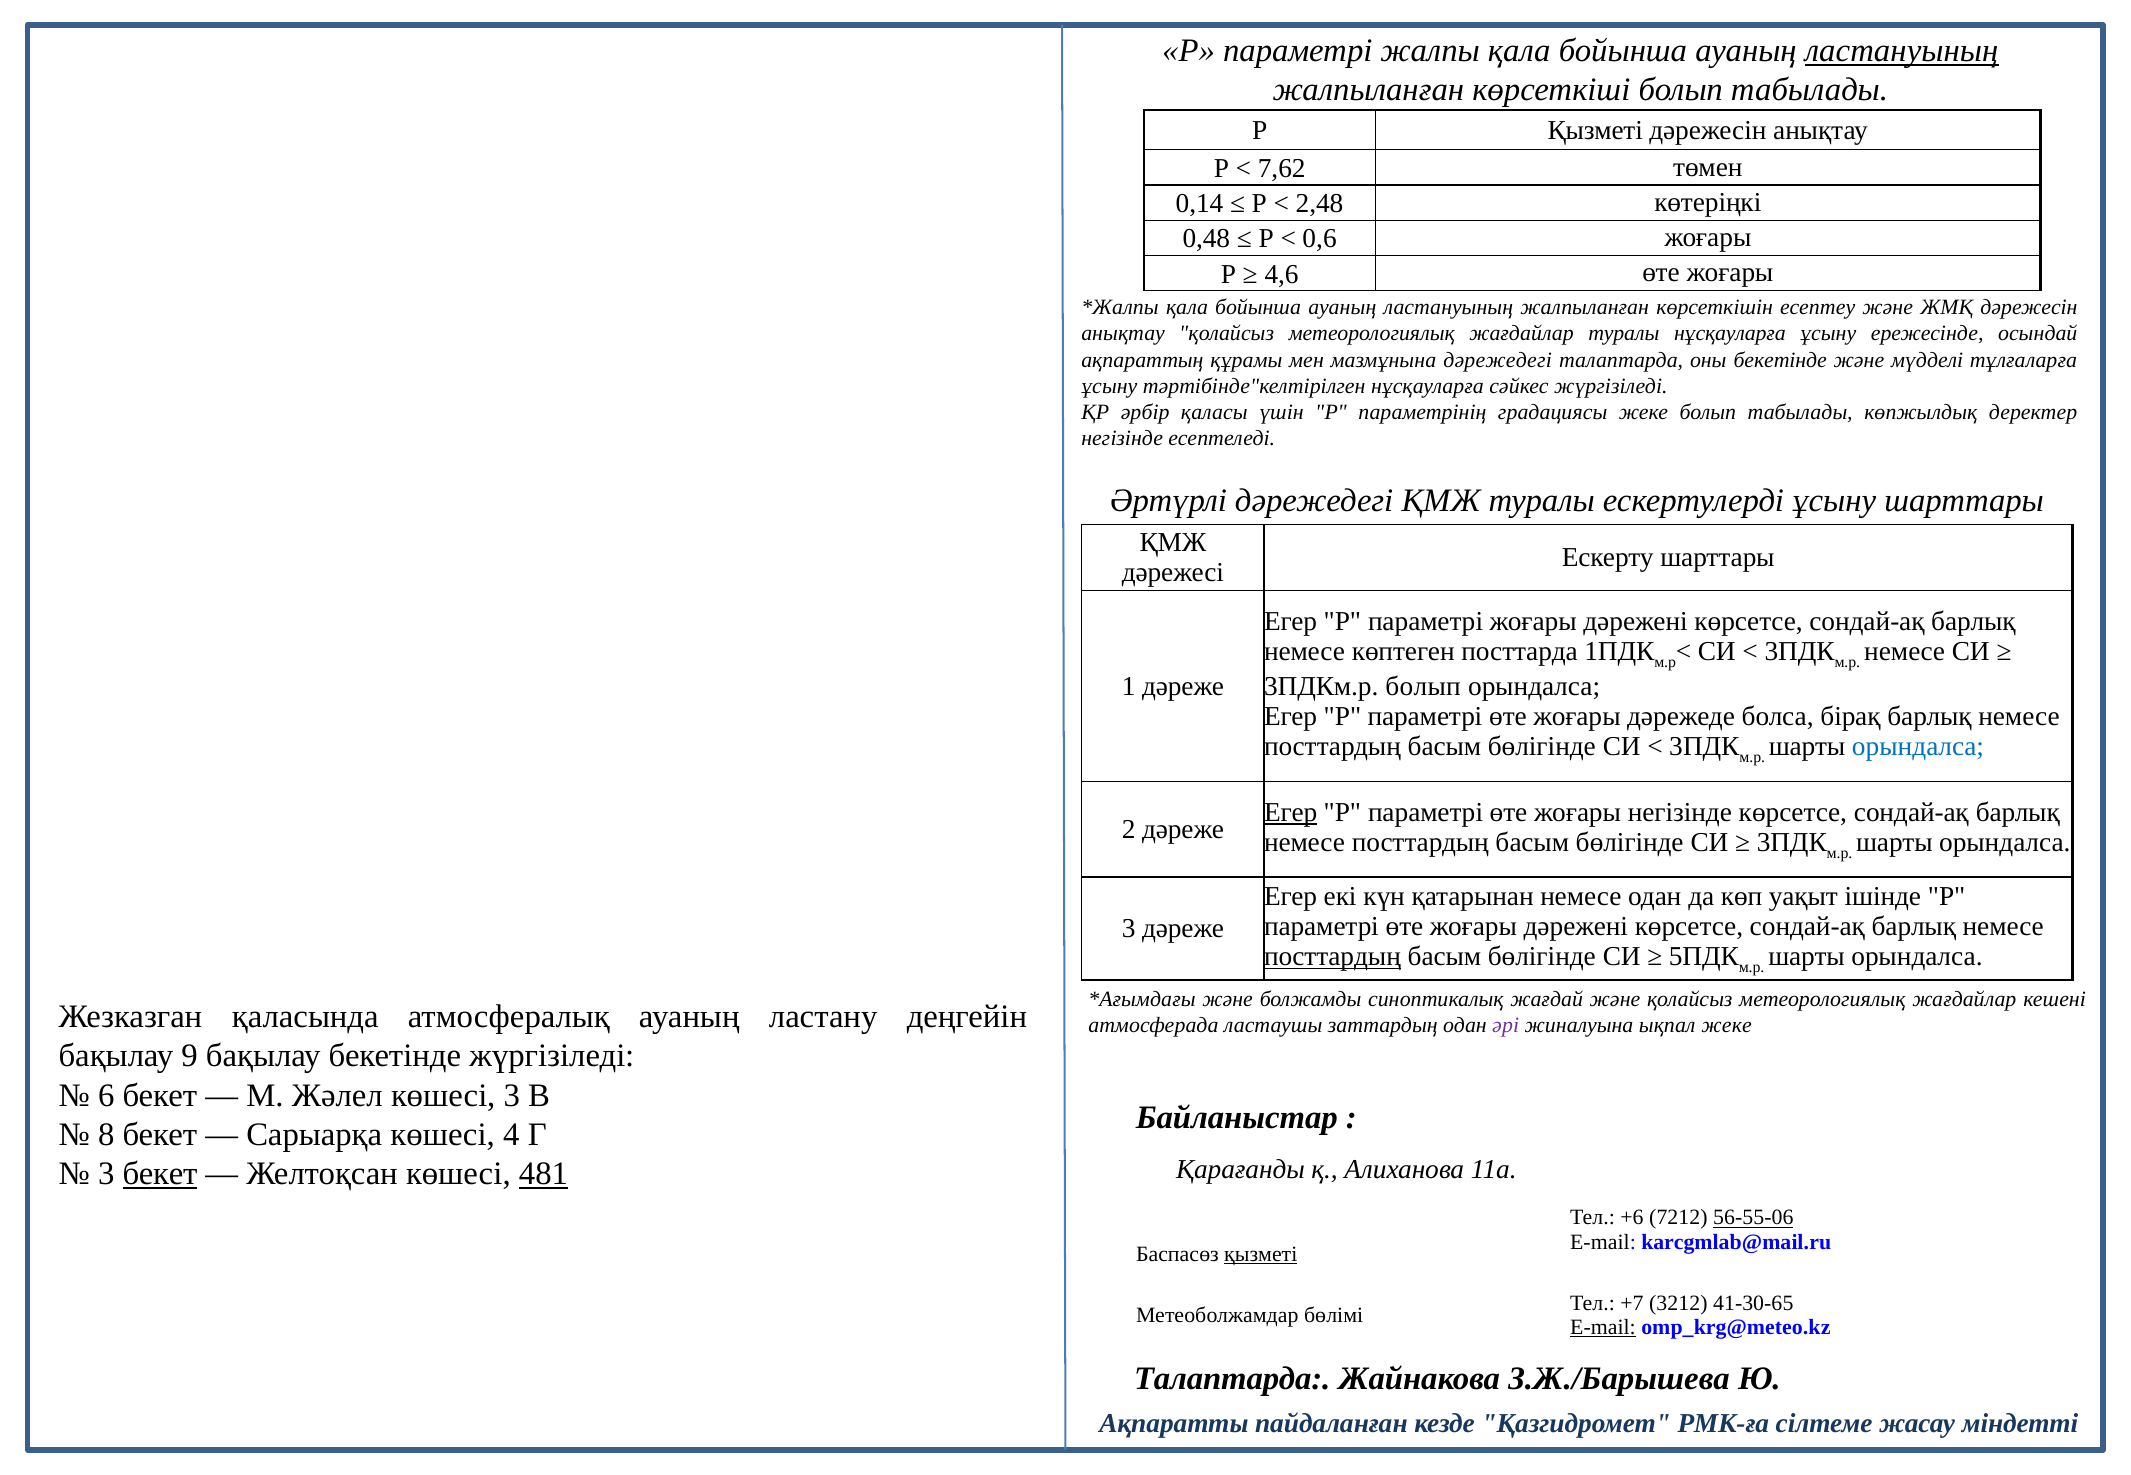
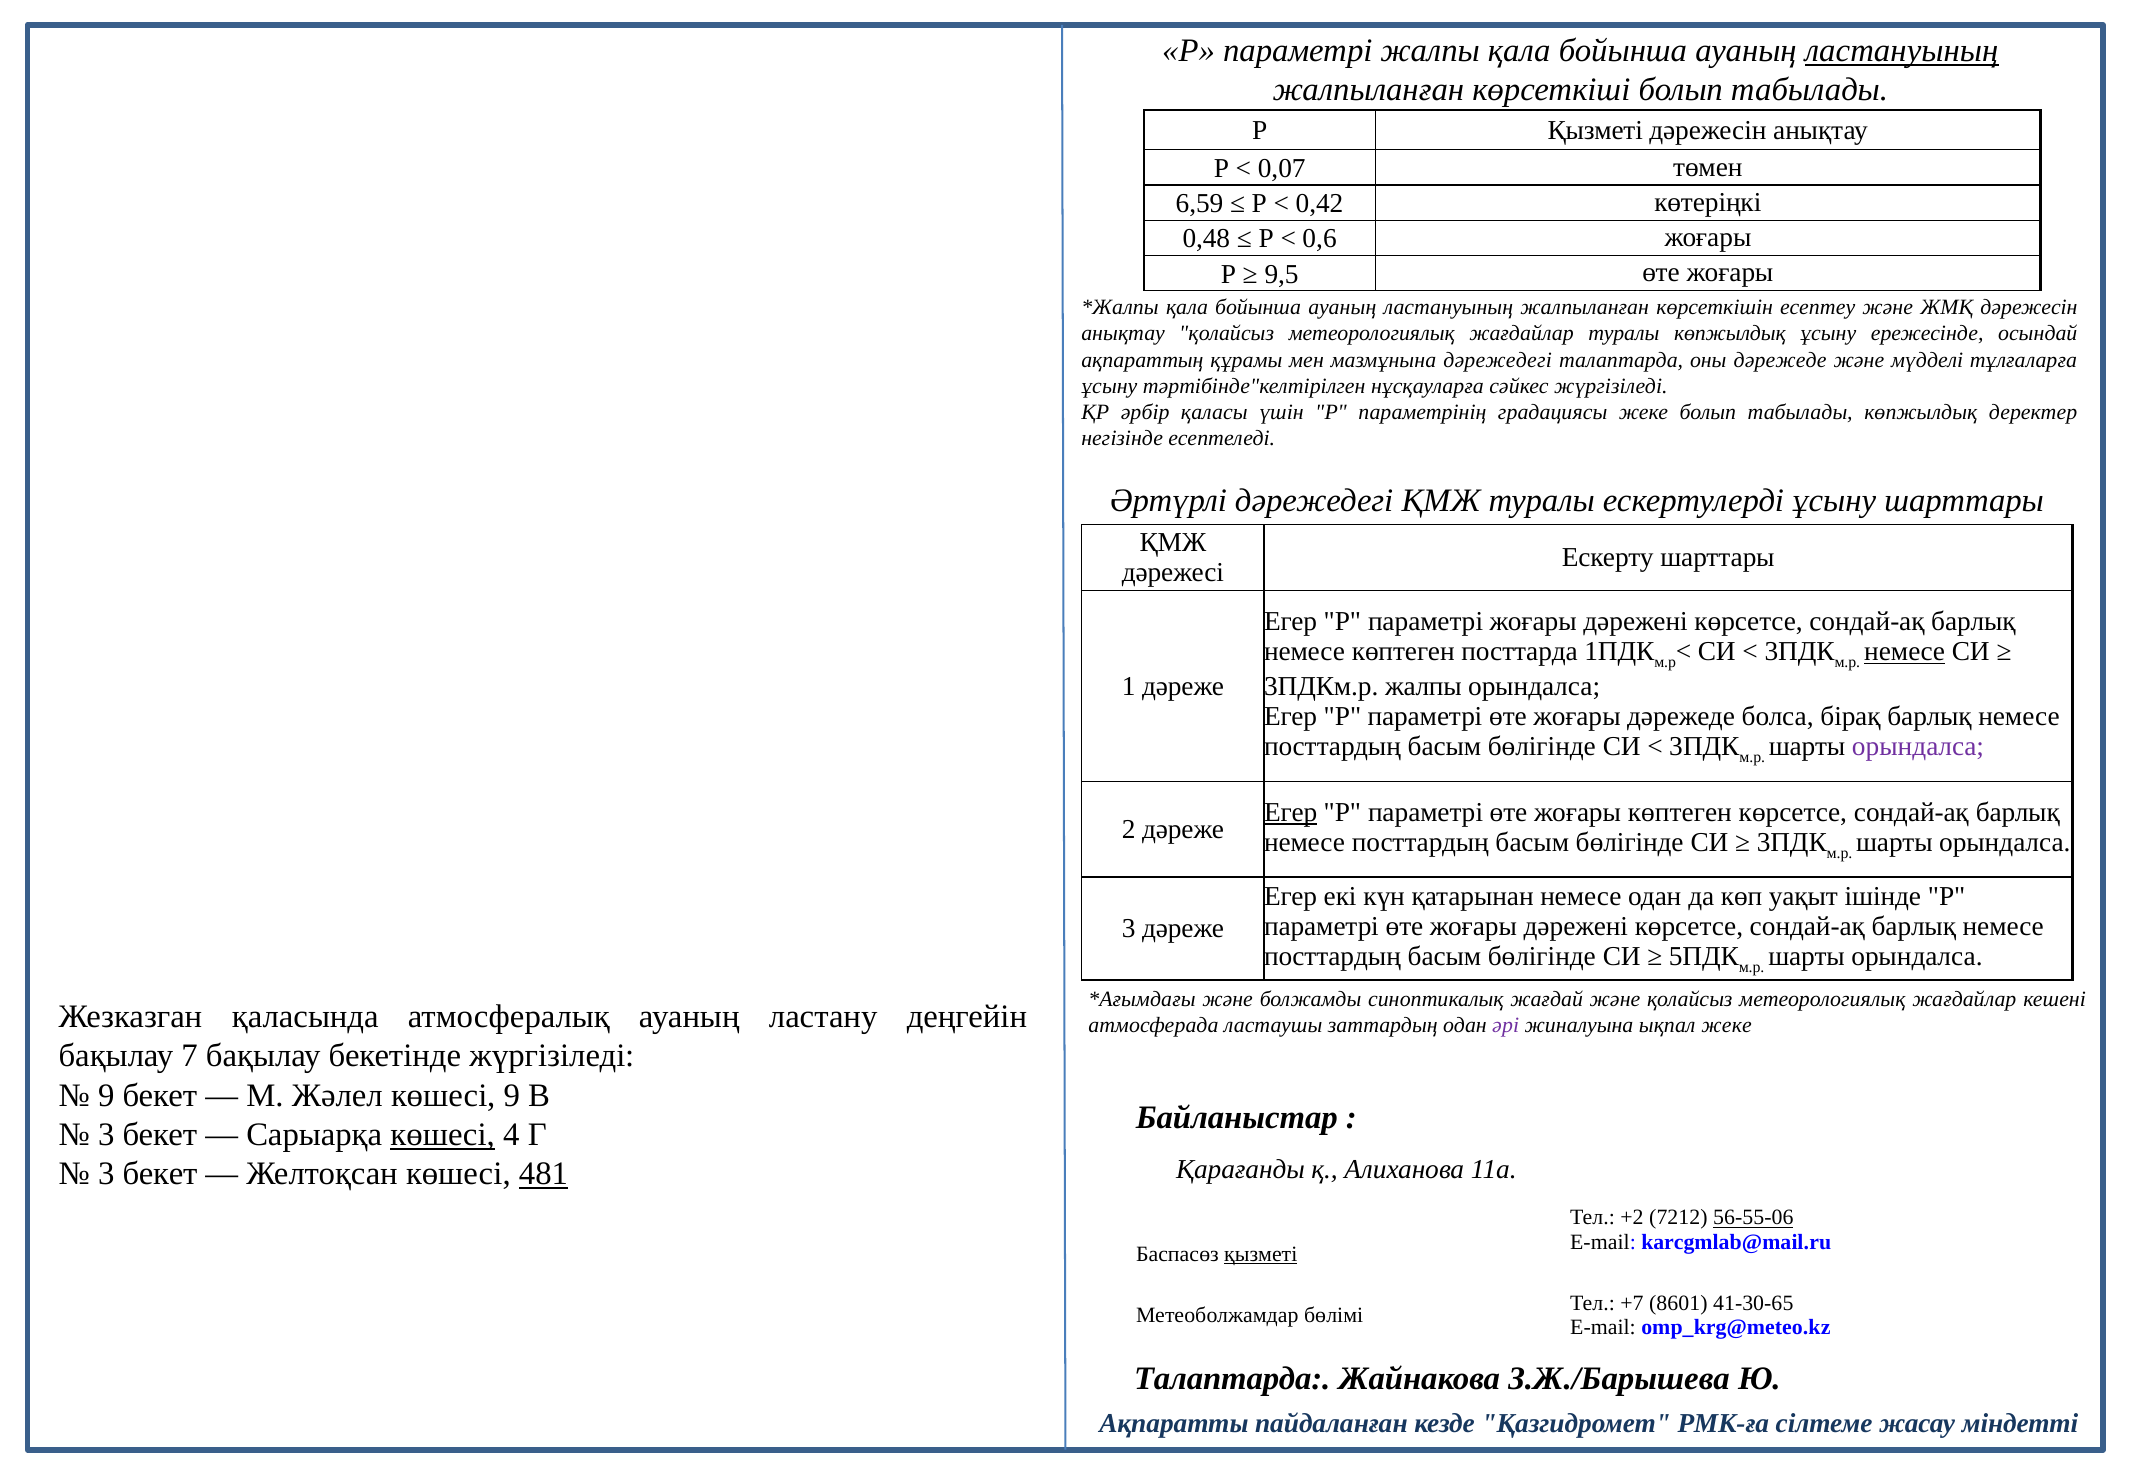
7,62: 7,62 -> 0,07 (1282, 169)
0,14: 0,14 -> 6,59 (1200, 204)
2,48: 2,48 -> 0,42 (1320, 204)
4,6: 4,6 -> 9,5 (1282, 274)
туралы нұсқауларға: нұсқауларға -> көпжылдық (1730, 334)
оны бекетінде: бекетінде -> дәрежеде (1780, 360)
немесе underline: none -> present (1904, 652)
3ПДКм.р болып: болып -> жалпы (1423, 686)
орындалса colour: blue -> purple (1918, 747)
жоғары негізінде: негізінде -> көптеген (1680, 812)
посттардың underline: present -> none (1333, 957)
9: 9 -> 7 (190, 1056)
6: 6 -> 9 (106, 1096)
көшесі 3: 3 -> 9 (512, 1096)
8: 8 -> 3 (106, 1135)
көшесі underline: none -> present (443, 1135)
бекет underline: present -> none (160, 1174)
+6: +6 -> +2 (1632, 1218)
3212: 3212 -> 8601 (1678, 1303)
E-mail underline: present -> none (1603, 1327)
